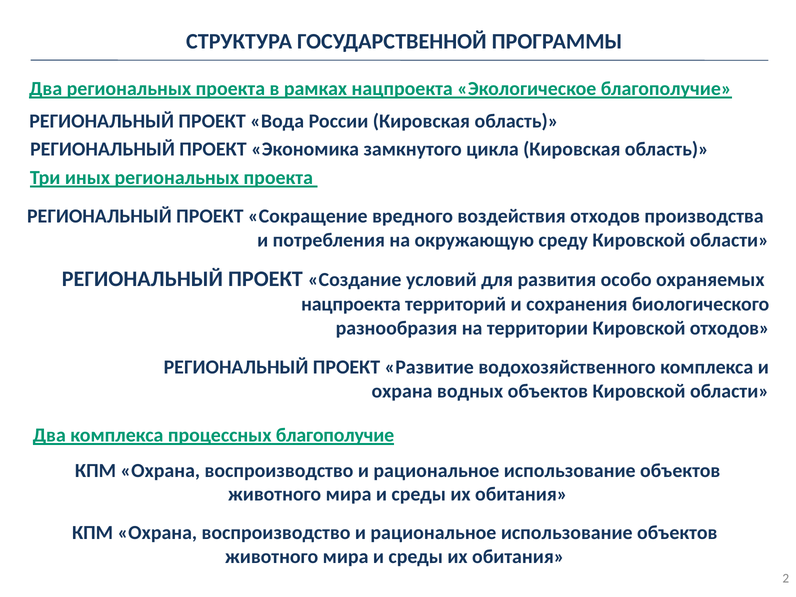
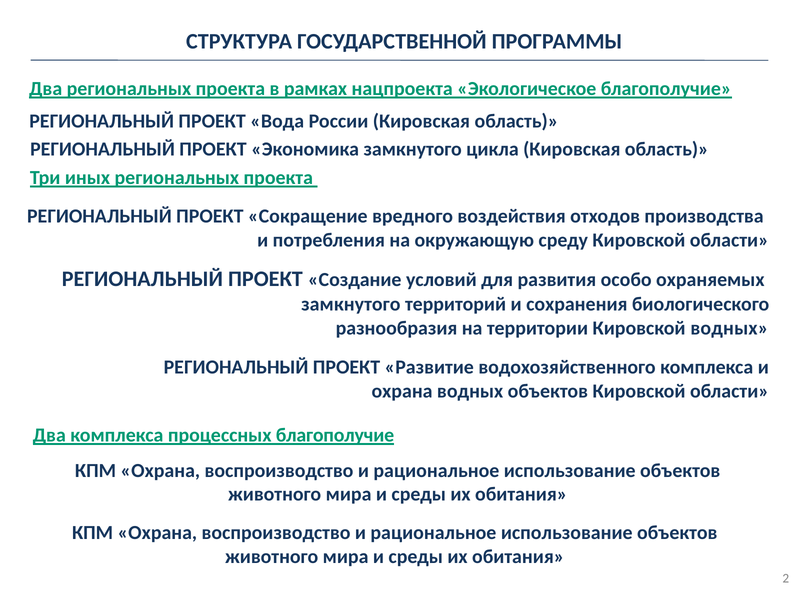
нацпроекта: нацпроекта -> замкнутого (351, 304)
Кировской отходов: отходов -> водных (729, 328)
